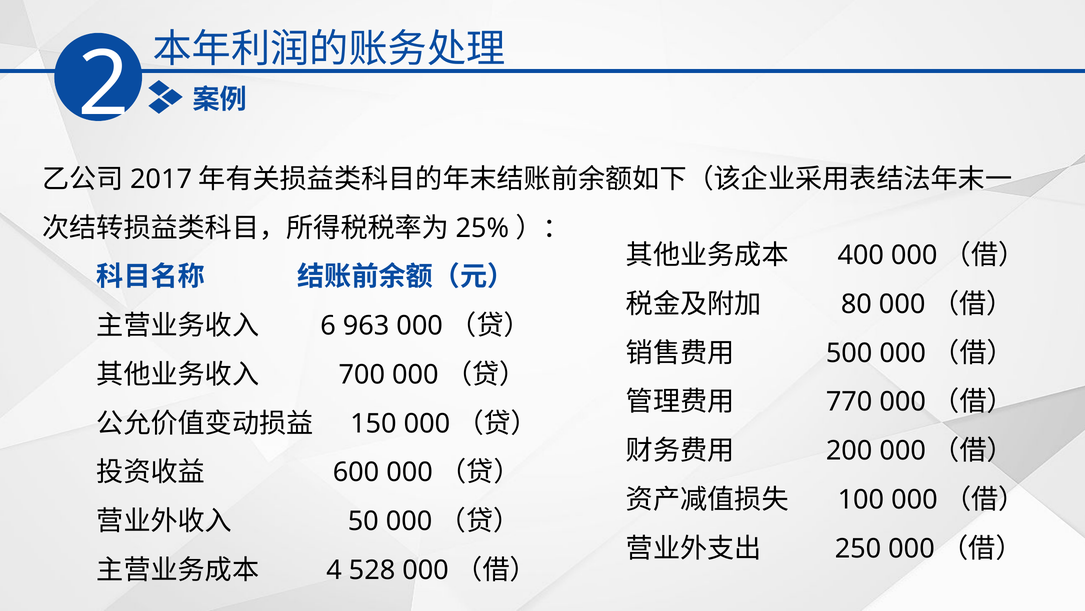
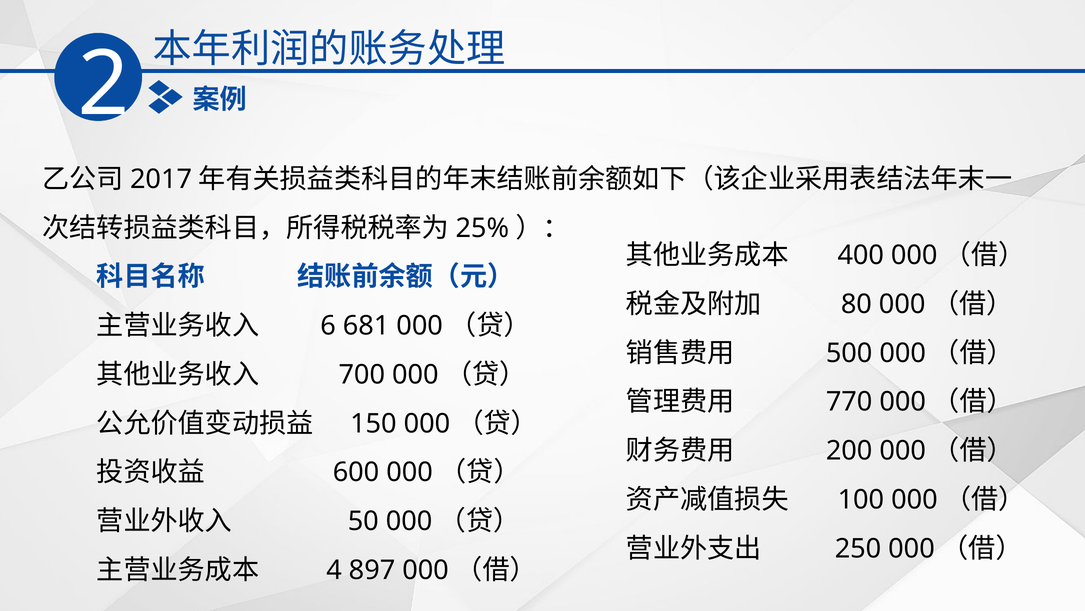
963: 963 -> 681 (366, 325)
528: 528 -> 897 (372, 570)
